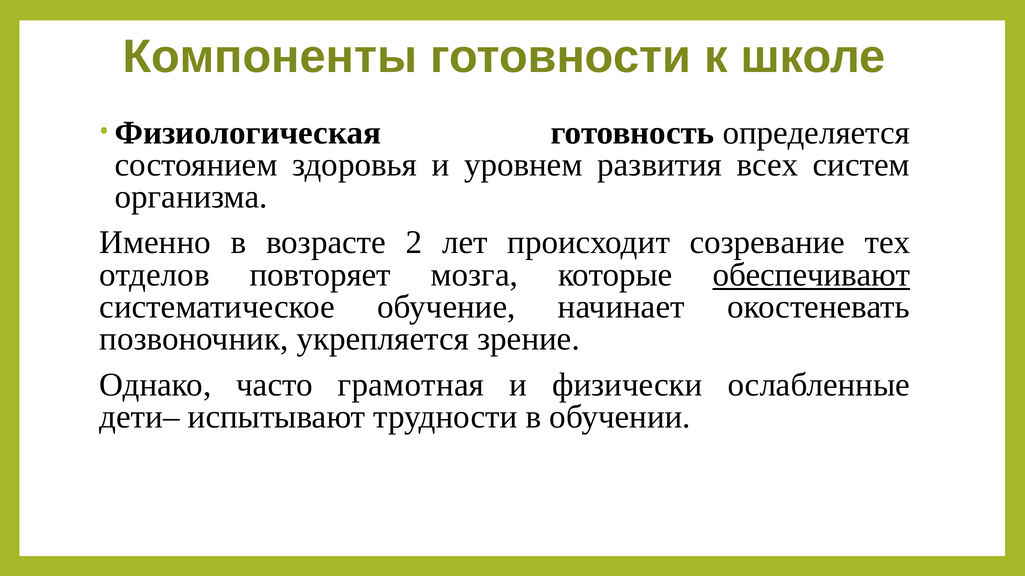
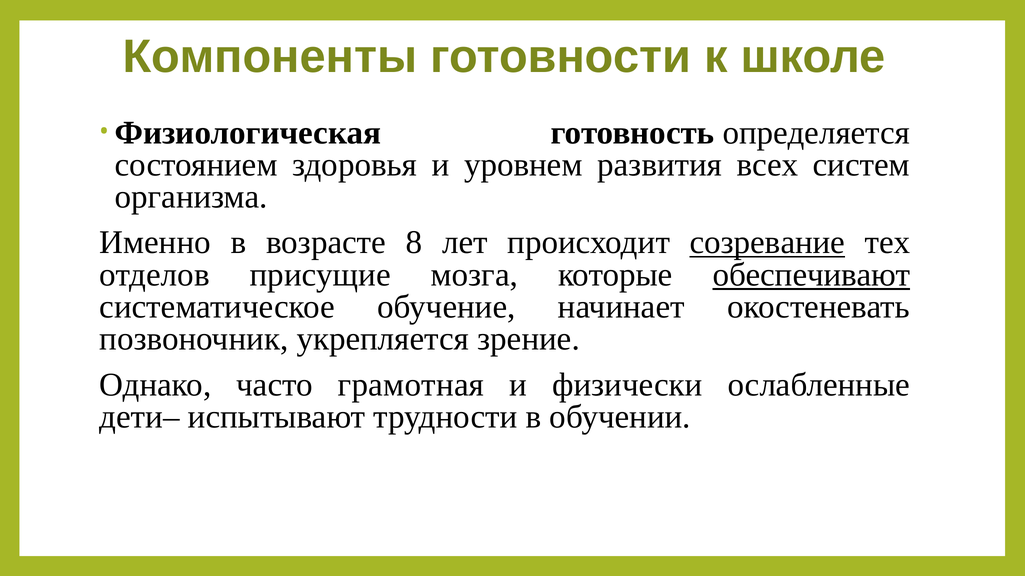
2: 2 -> 8 (414, 243)
созревание underline: none -> present (767, 243)
повторяет: повторяет -> присущие (320, 275)
